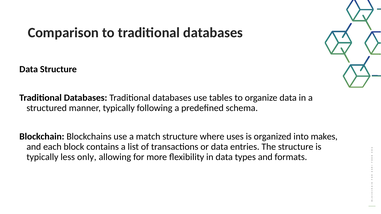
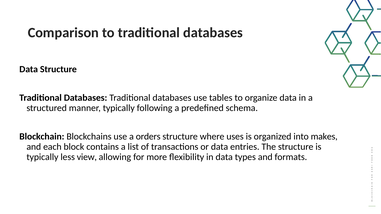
match: match -> orders (148, 137)
only: only -> view (87, 157)
